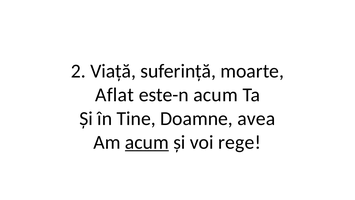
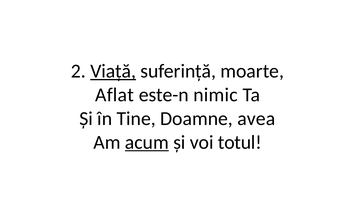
Viață underline: none -> present (113, 71)
este-n acum: acum -> nimic (216, 95)
rege: rege -> totul (240, 142)
